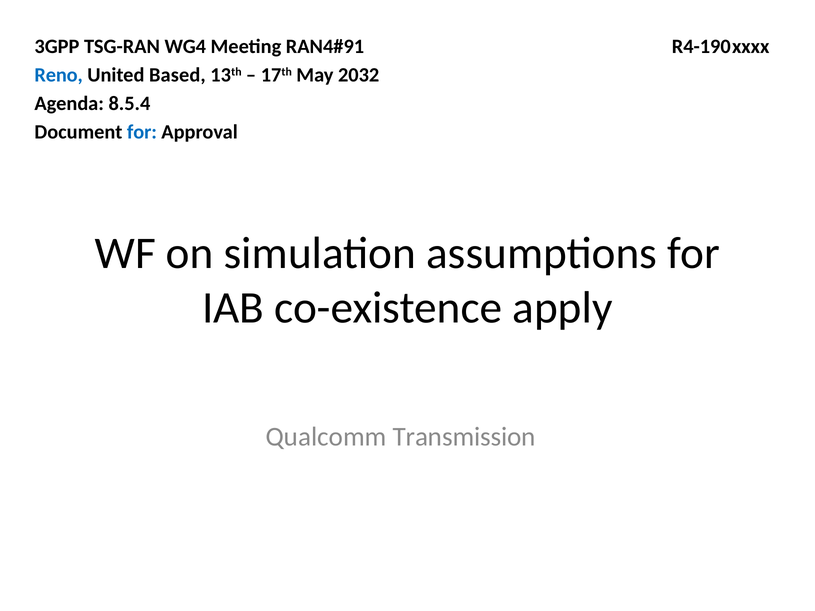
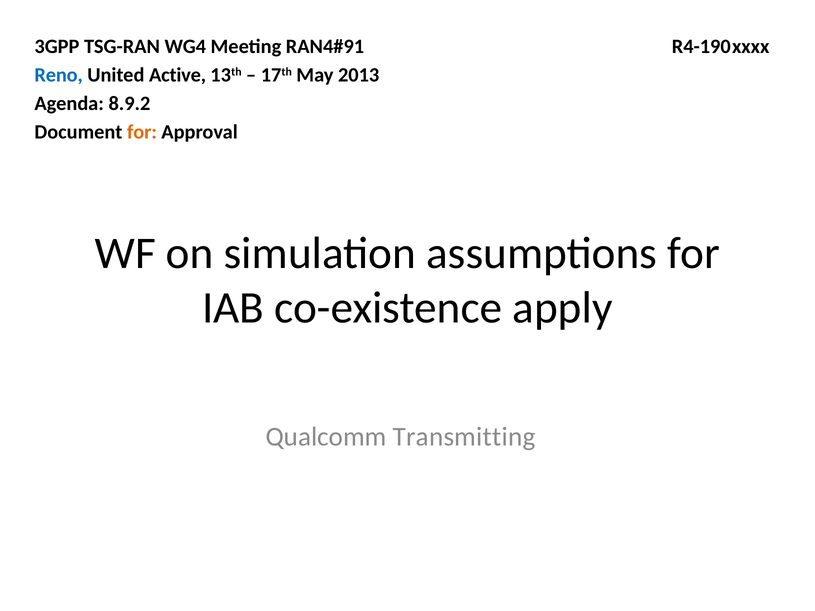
Based: Based -> Active (178, 75)
2032: 2032 -> 2013 (359, 75)
8.5.4: 8.5.4 -> 8.9.2 (129, 104)
for colour: blue -> orange (142, 132)
Transmission: Transmission -> Transmitting (464, 437)
